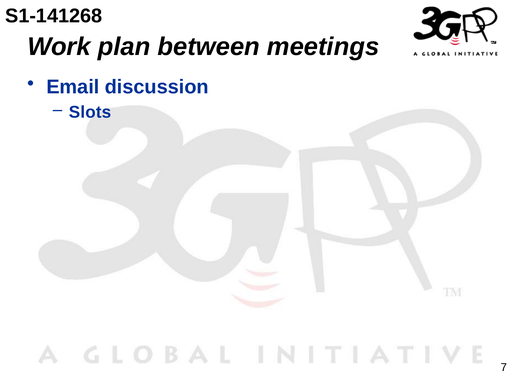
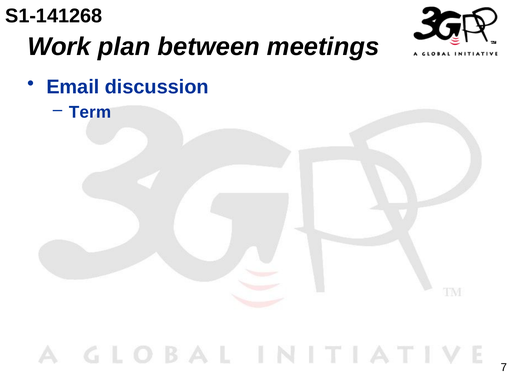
Slots: Slots -> Term (90, 112)
